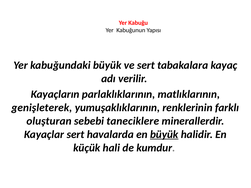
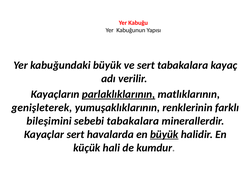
parlaklıklarının underline: none -> present (119, 94)
oluşturan: oluşturan -> bileşimini (49, 121)
sebebi taneciklere: taneciklere -> tabakalara (133, 121)
